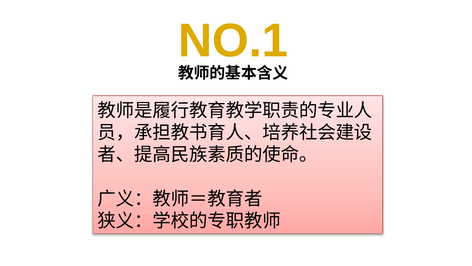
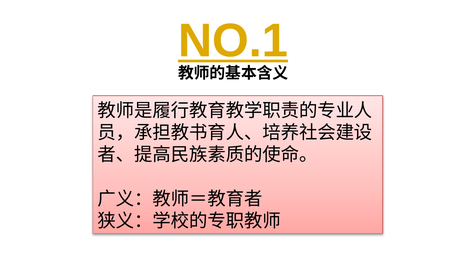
NO.1 underline: none -> present (233, 41)
